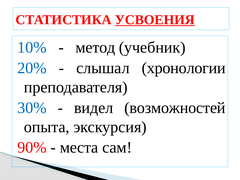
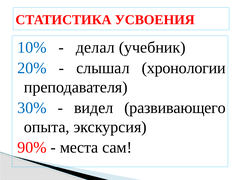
УСВОЕНИЯ underline: present -> none (155, 20)
метод: метод -> делал (95, 48)
возможностей: возможностей -> развивающего (175, 108)
